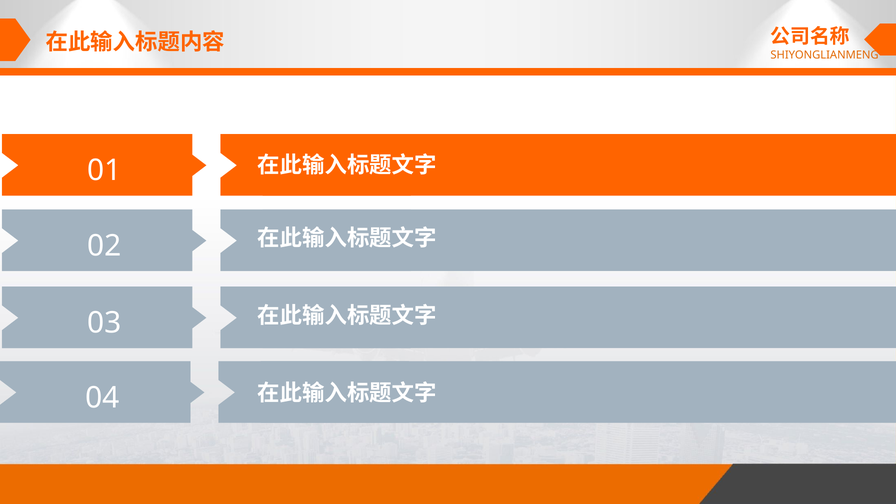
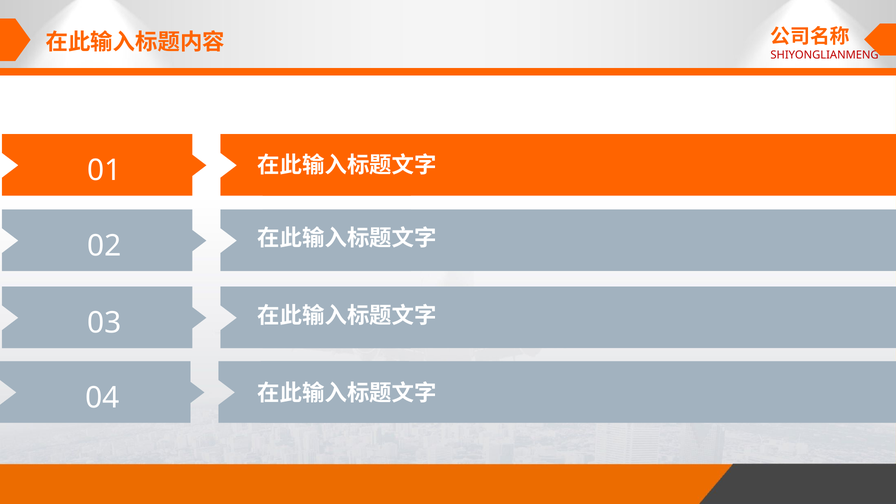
SHIYONGLIANMENG colour: orange -> red (825, 55)
